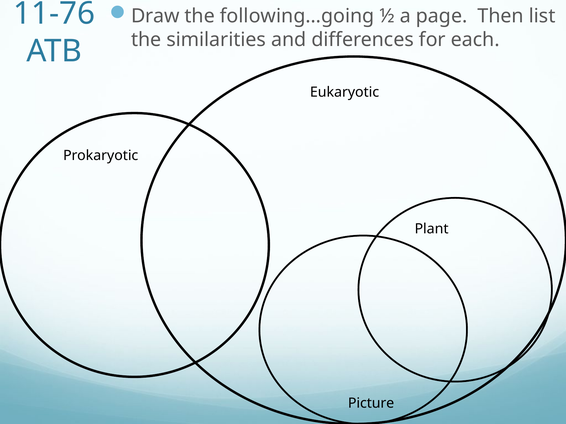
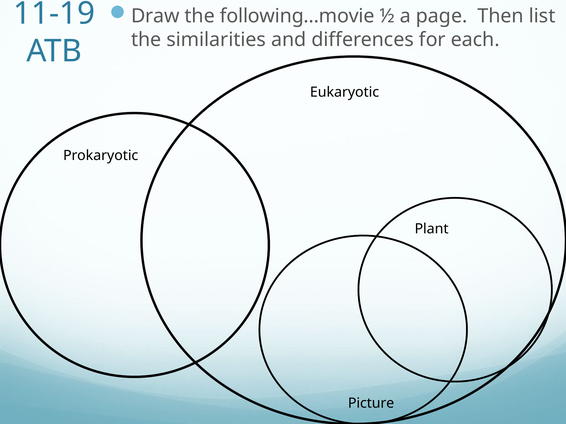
11-76: 11-76 -> 11-19 (54, 14)
following…going: following…going -> following…movie (297, 16)
